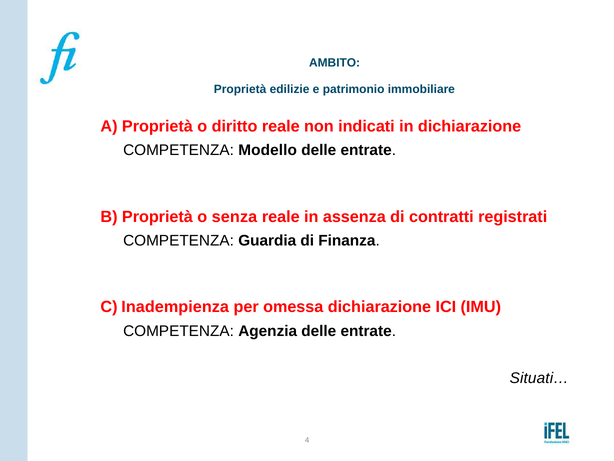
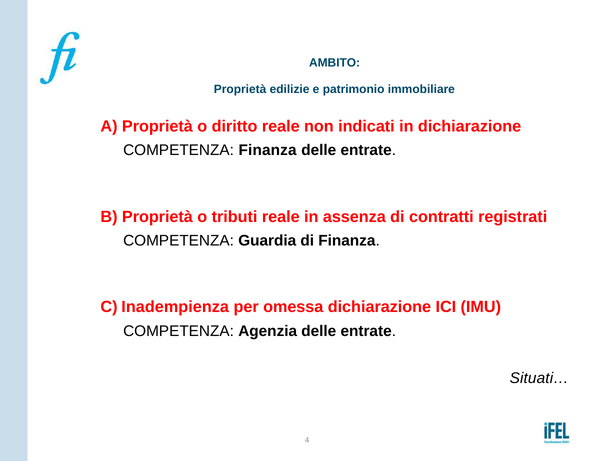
COMPETENZA Modello: Modello -> Finanza (268, 150)
senza: senza -> tributi (235, 216)
